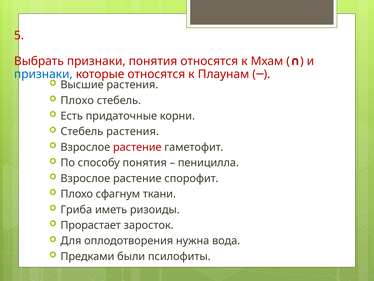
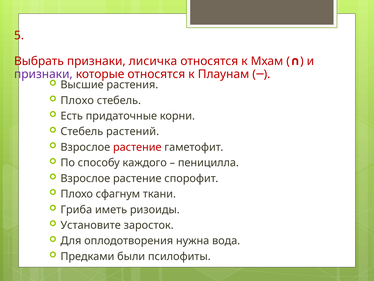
признаки понятия: понятия -> лисичка (153, 61)
признаки colour: blue -> purple (43, 74)
Стебель растения: растения -> растений (133, 131)
способу понятия: понятия -> каждого (145, 163)
Прорастает: Прорастает -> Установите (91, 225)
